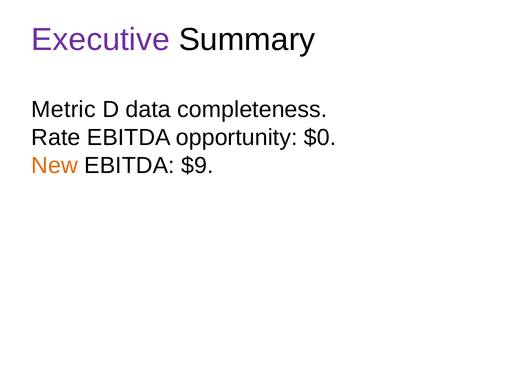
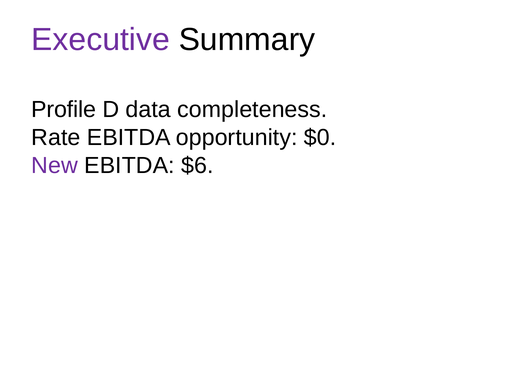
Metric: Metric -> Profile (64, 110)
New colour: orange -> purple (55, 165)
$9: $9 -> $6 (197, 165)
